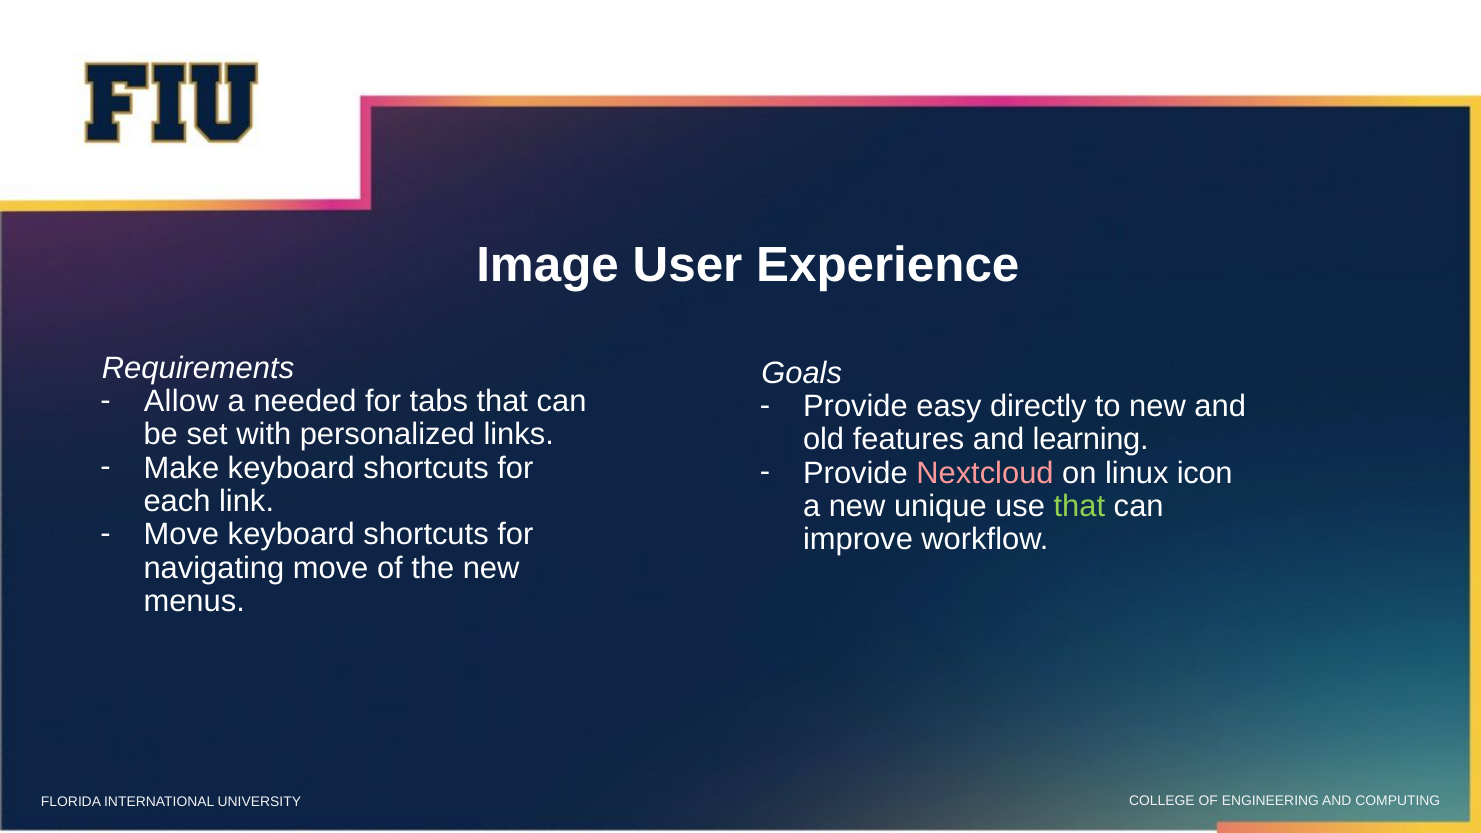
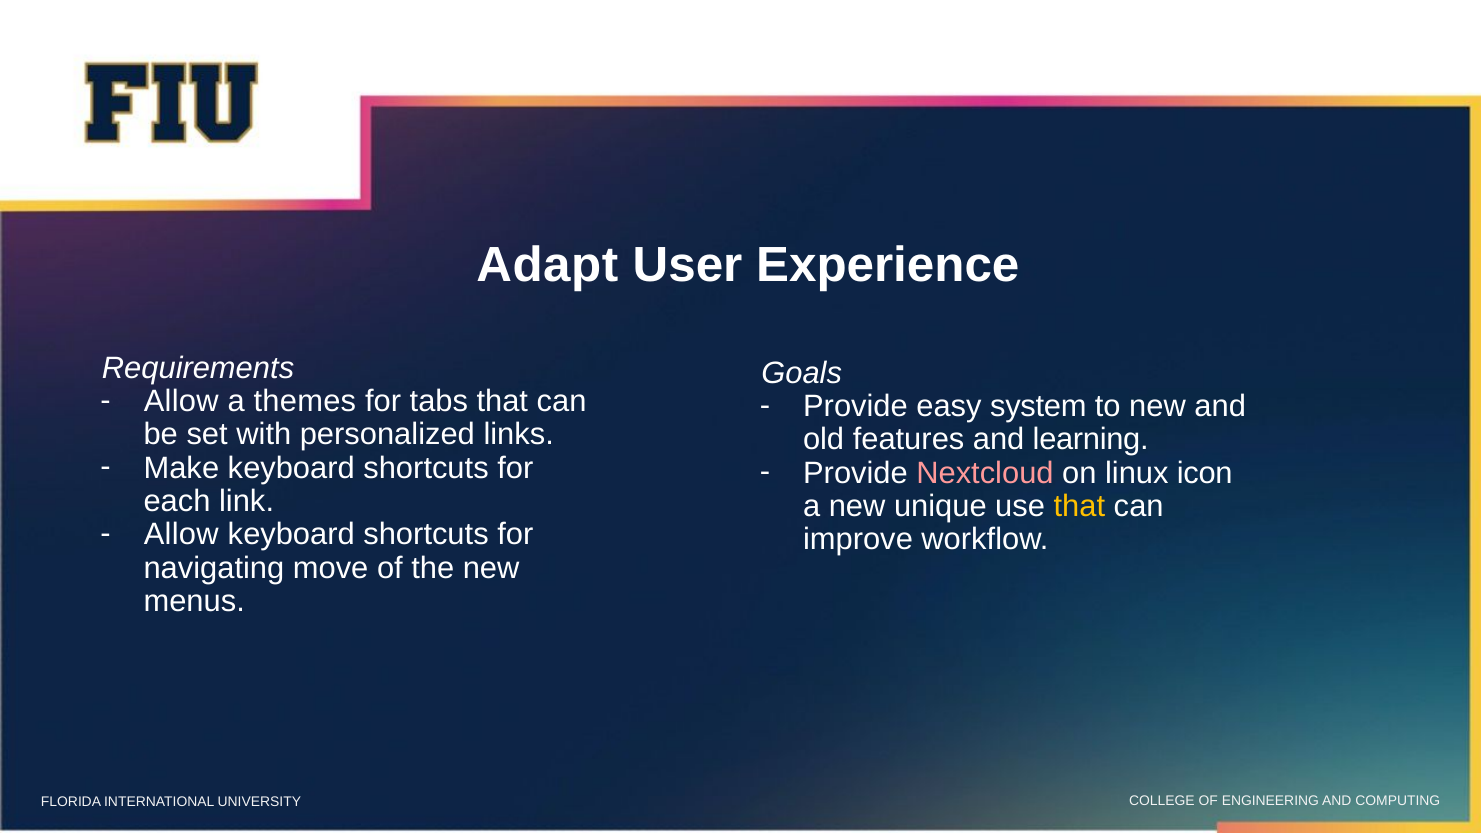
Image: Image -> Adapt (547, 265)
needed: needed -> themes (305, 401)
directly: directly -> system (1038, 406)
that colour: light green -> yellow (1079, 506)
Move: Move -> Allow (181, 535)
